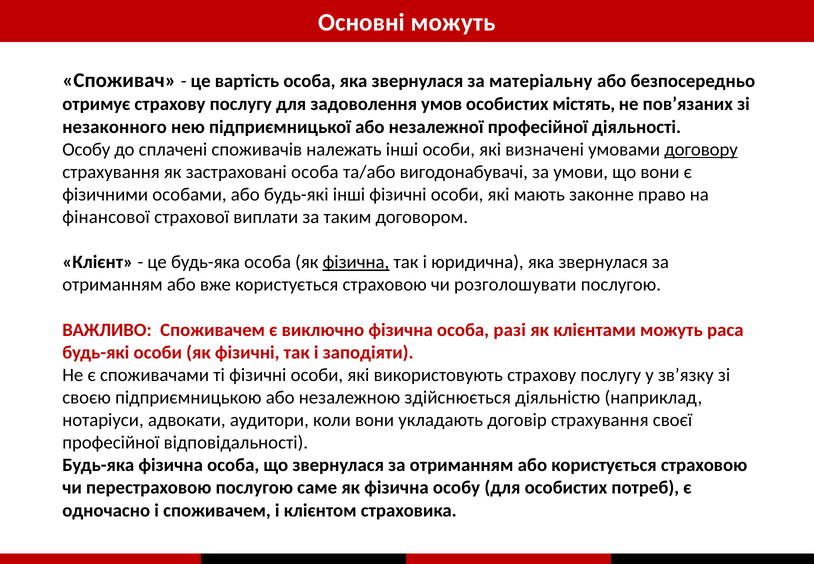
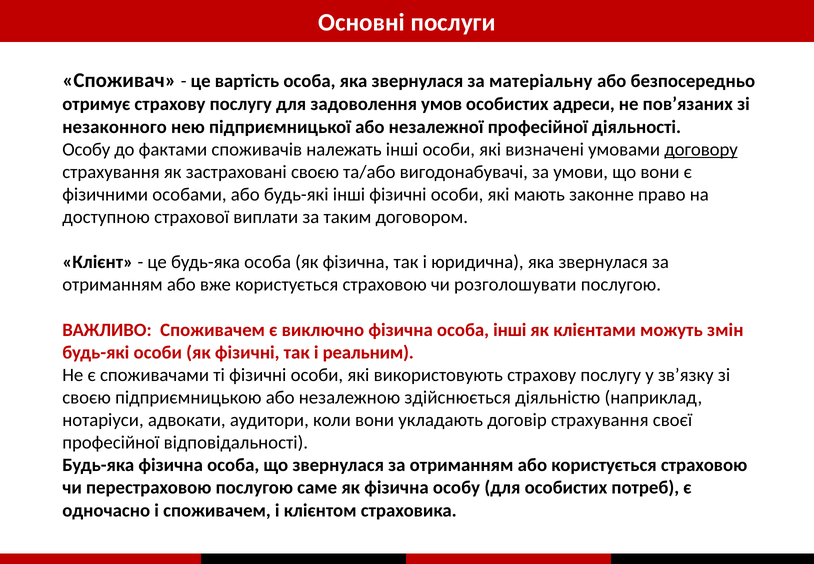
Основні можуть: можуть -> послуги (453, 22)
містять: містять -> адреси (584, 104)
сплачені: сплачені -> фактами (173, 149)
застраховані особа: особа -> своєю (315, 172)
фінансової: фінансової -> доступною (106, 217)
фізична underline: present -> none (356, 262)
особа разі: разі -> інші (510, 330)
раса: раса -> змін (725, 330)
заподіяти: заподіяти -> реальним (368, 352)
